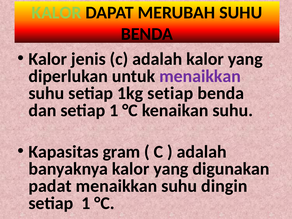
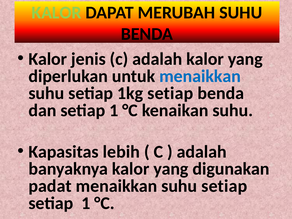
menaikkan colour: purple -> blue (200, 76)
gram: gram -> lebih (121, 152)
dingin: dingin -> setiap (224, 186)
